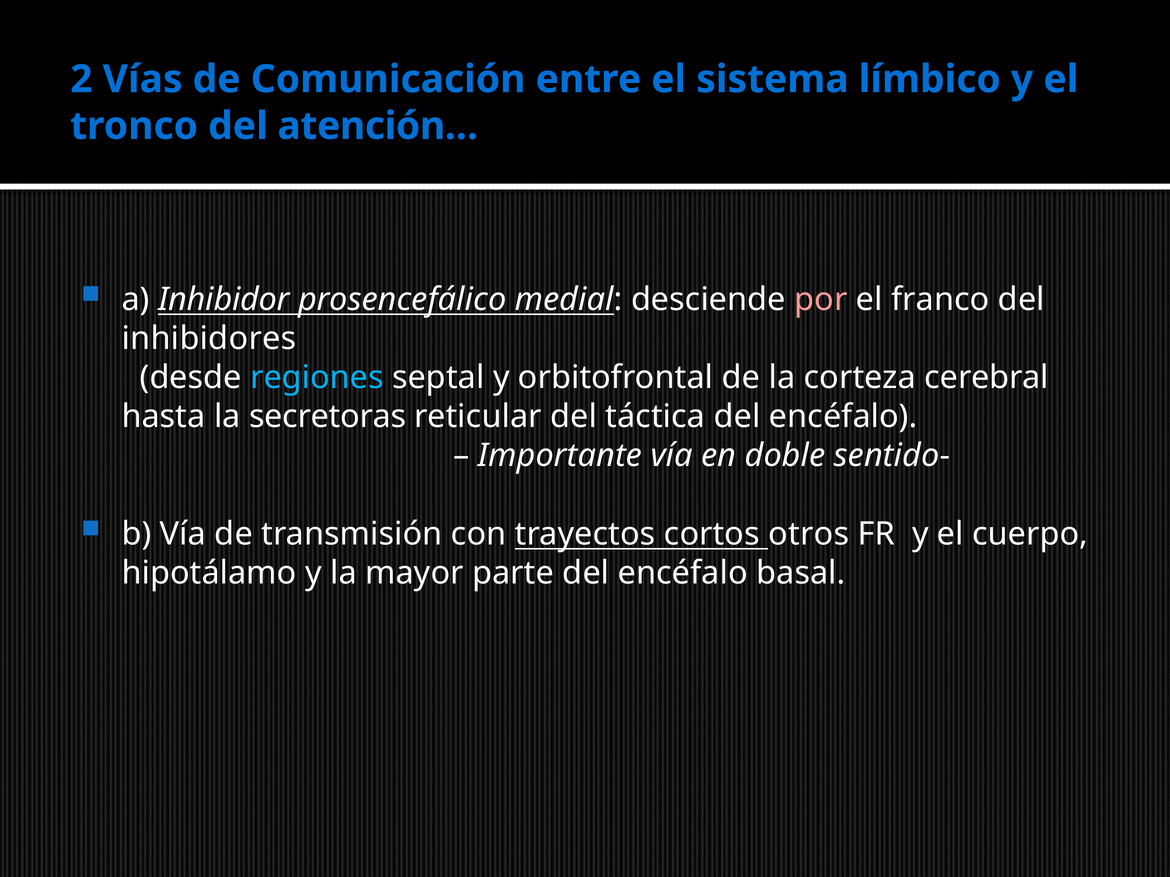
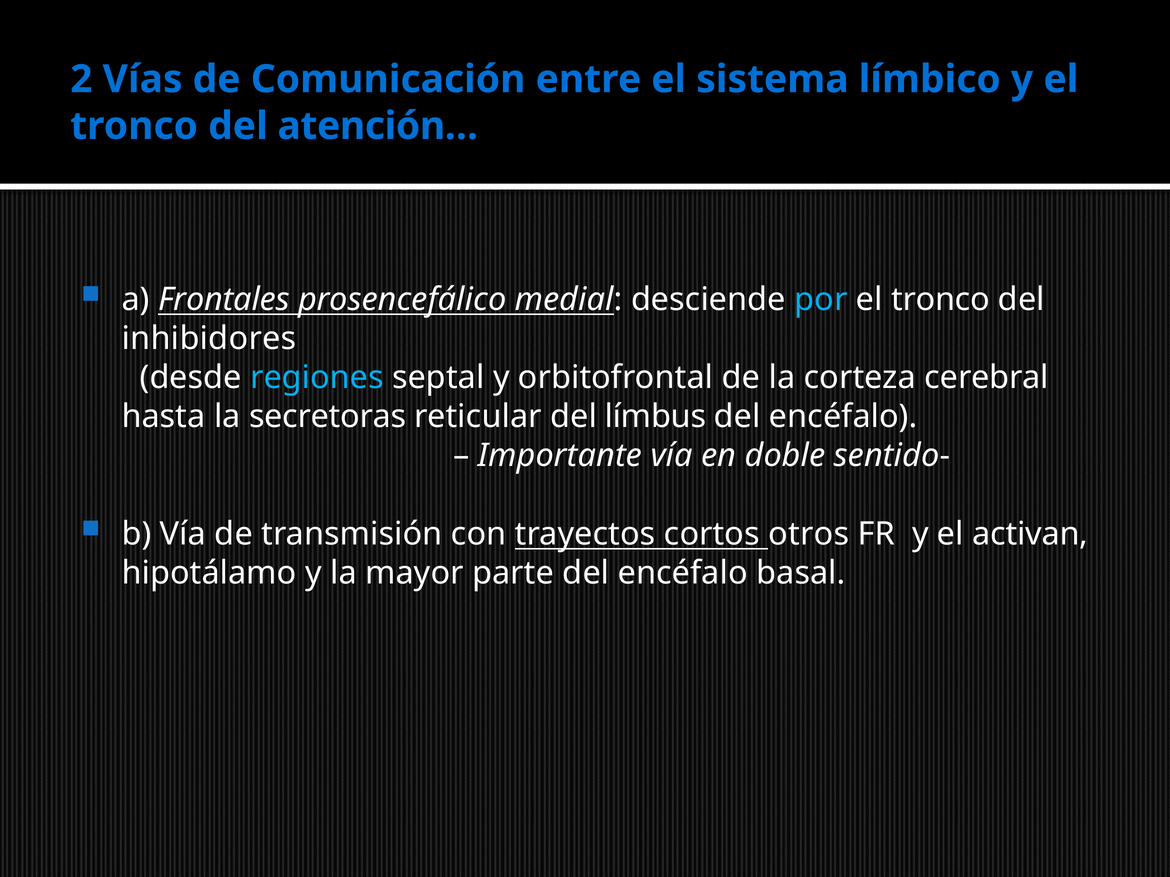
Inhibidor: Inhibidor -> Frontales (224, 300)
por colour: pink -> light blue (821, 300)
franco: franco -> tronco (940, 300)
táctica: táctica -> límbus (655, 417)
cuerpo: cuerpo -> activan (1030, 534)
